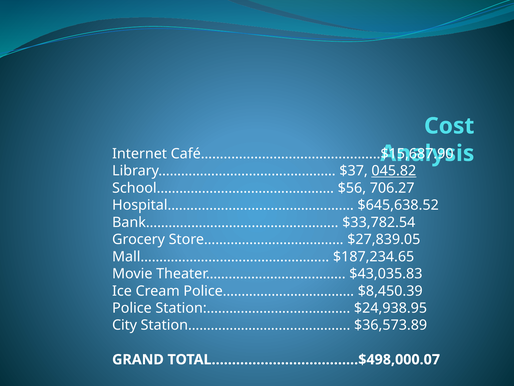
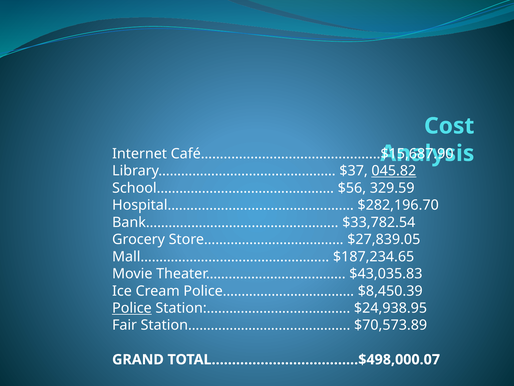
706.27: 706.27 -> 329.59 (392, 188)
$645,638.52: $645,638.52 -> $282,196.70 (398, 205)
Police underline: none -> present (132, 308)
City: City -> Fair (125, 325)
$36,573.89: $36,573.89 -> $70,573.89 (391, 325)
